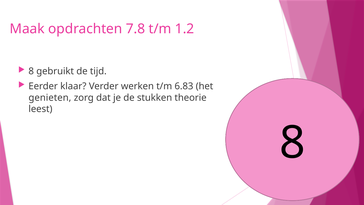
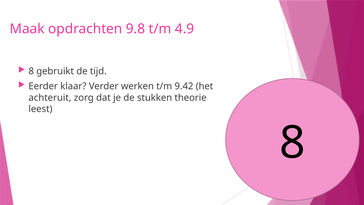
7.8: 7.8 -> 9.8 (135, 29)
1.2: 1.2 -> 4.9 (185, 29)
6.83: 6.83 -> 9.42 (184, 86)
genieten: genieten -> achteruit (50, 98)
